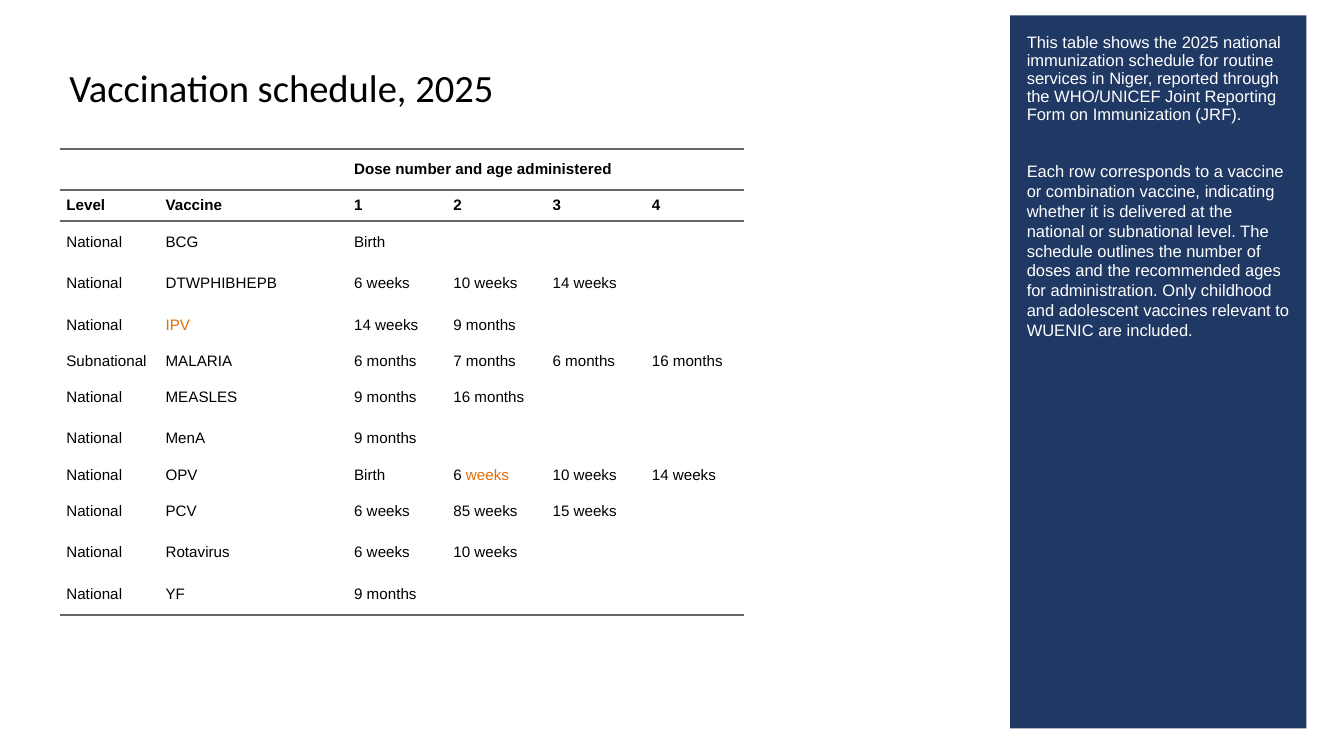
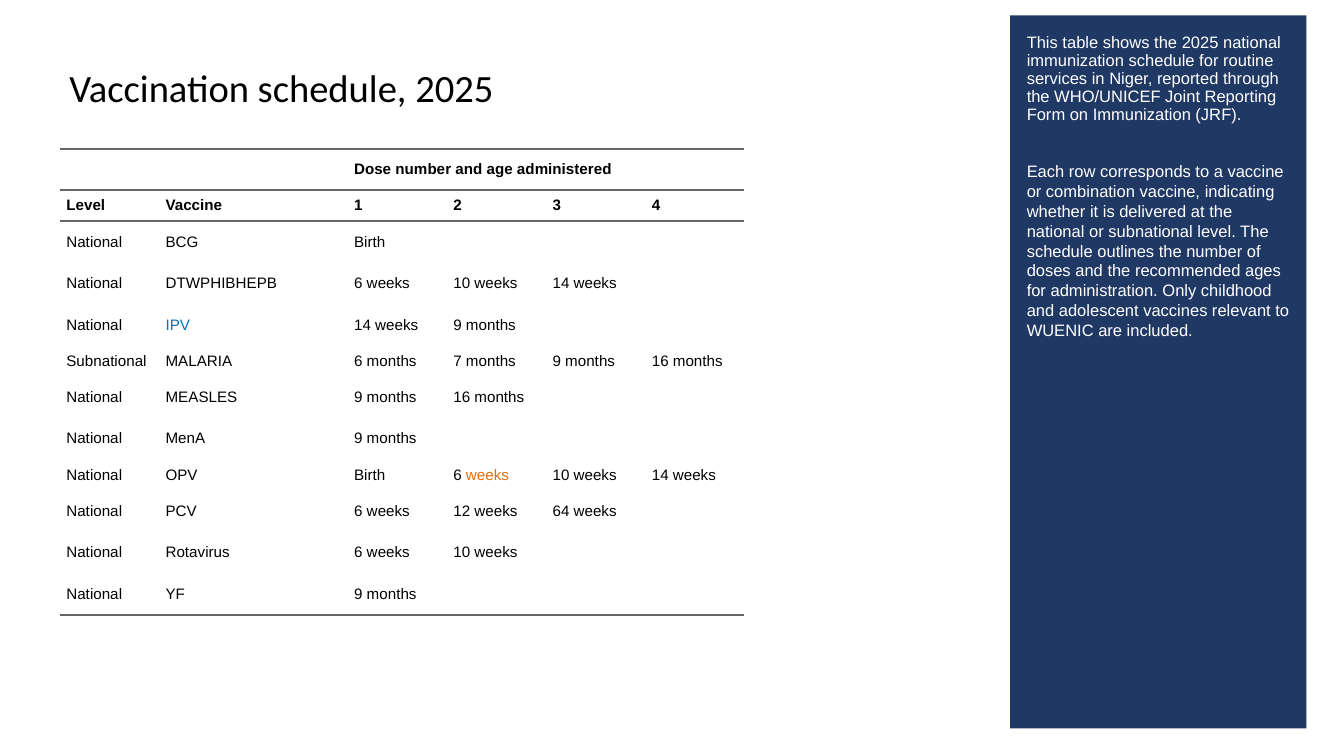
IPV colour: orange -> blue (178, 325)
months 6: 6 -> 9 (557, 361)
85: 85 -> 12 (462, 511)
15: 15 -> 64 (561, 511)
